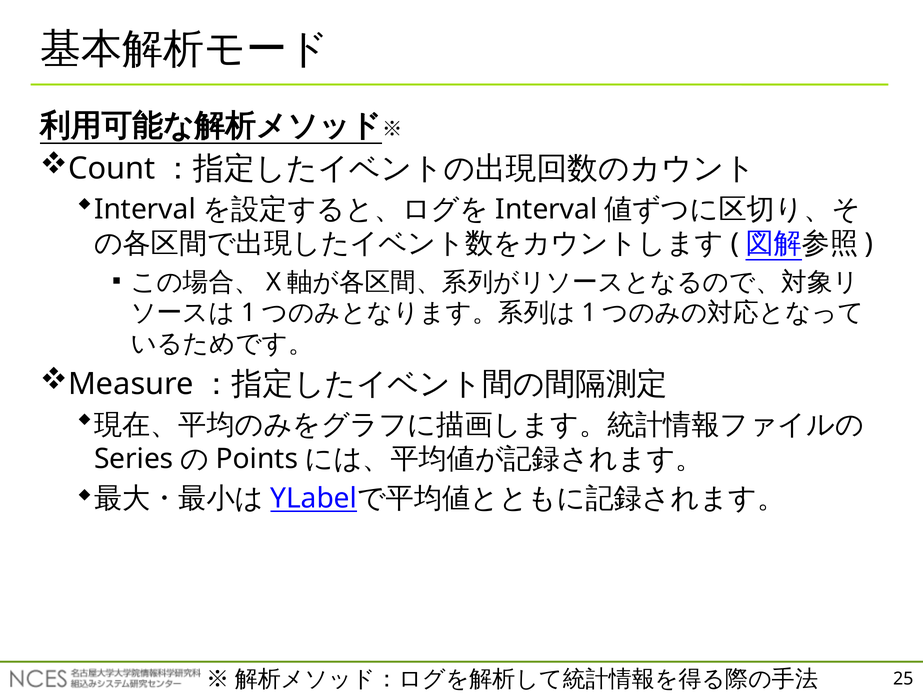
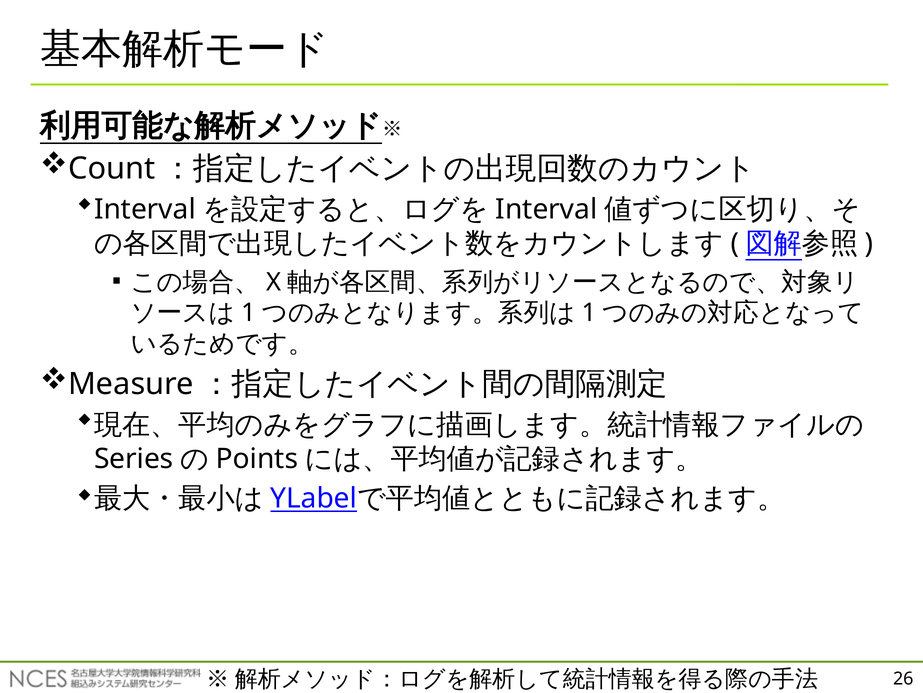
25: 25 -> 26 (903, 678)
